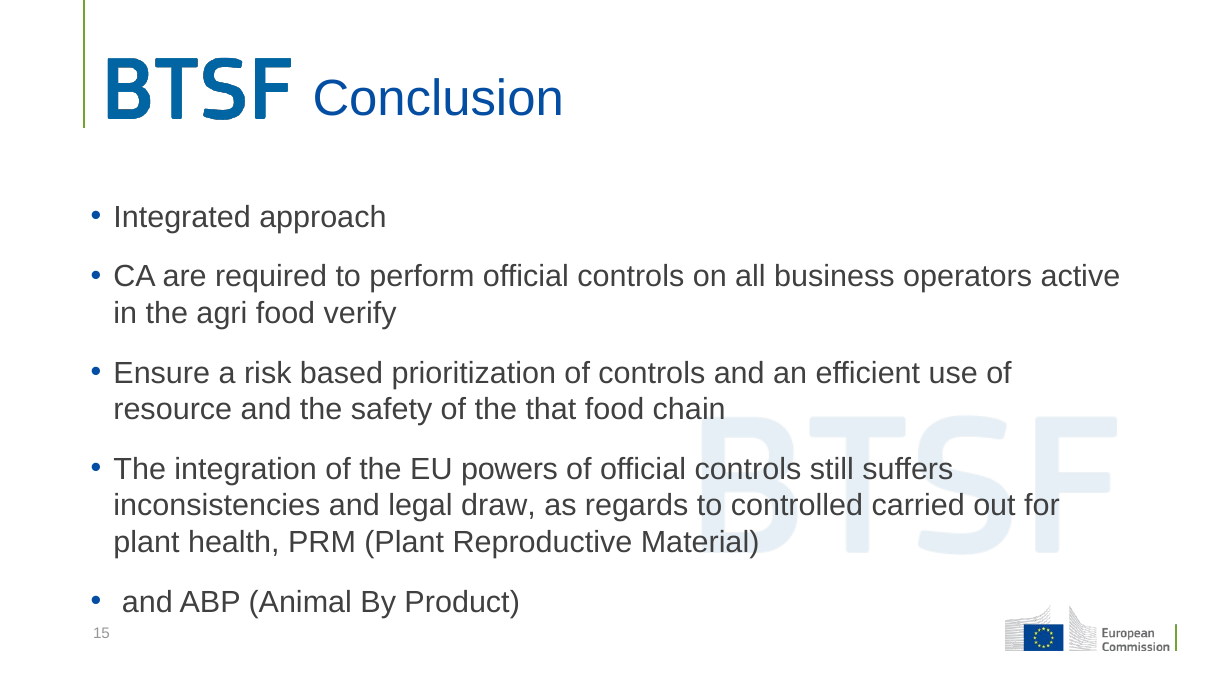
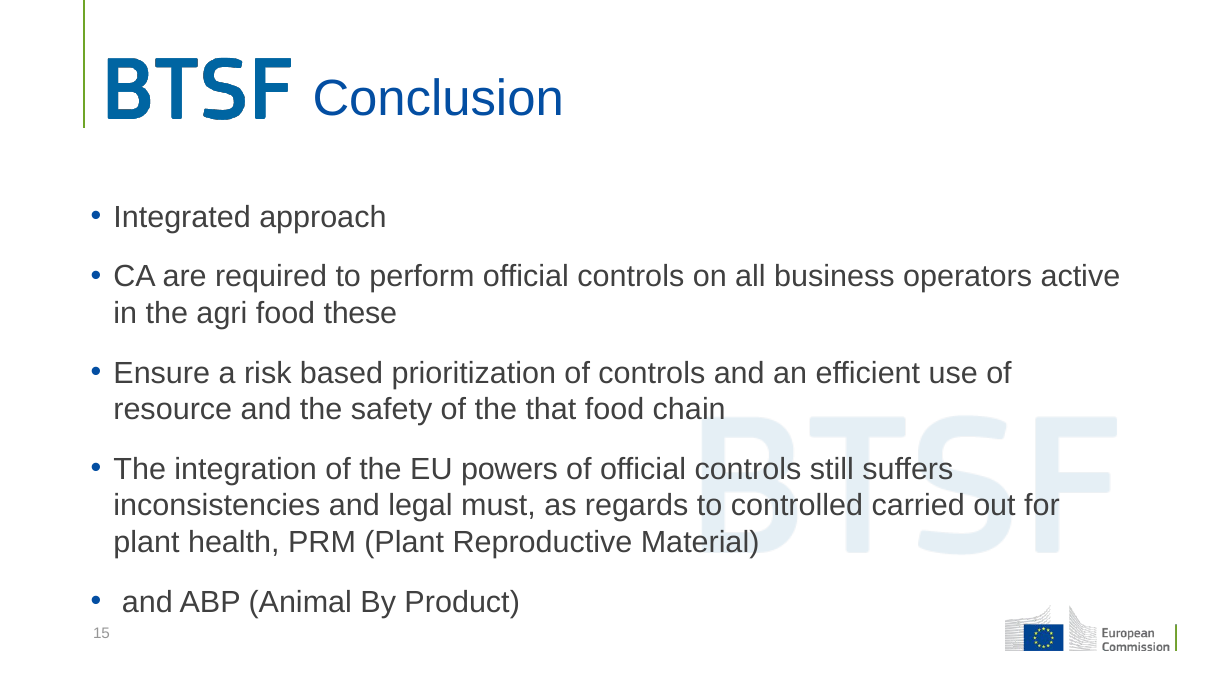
verify: verify -> these (360, 313)
draw: draw -> must (498, 506)
